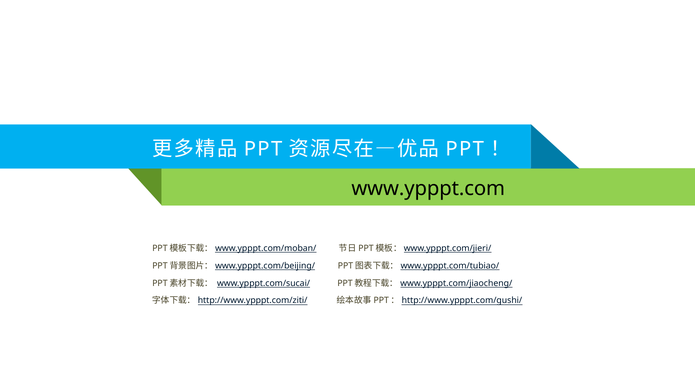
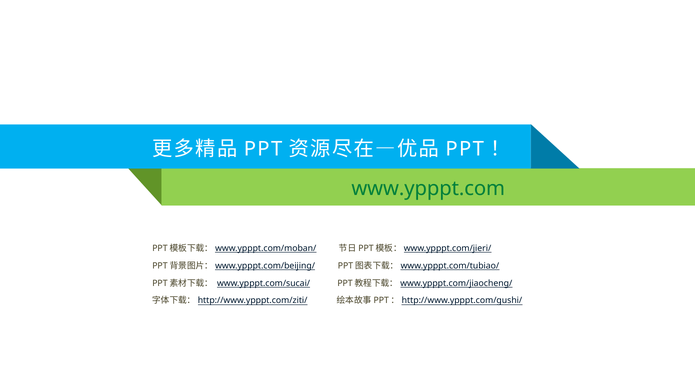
www.ypppt.com colour: black -> green (428, 188)
